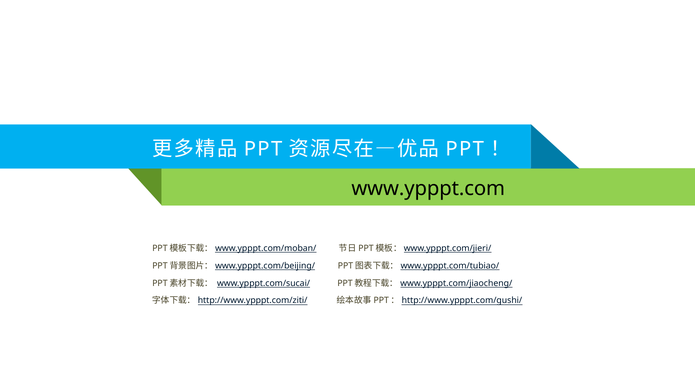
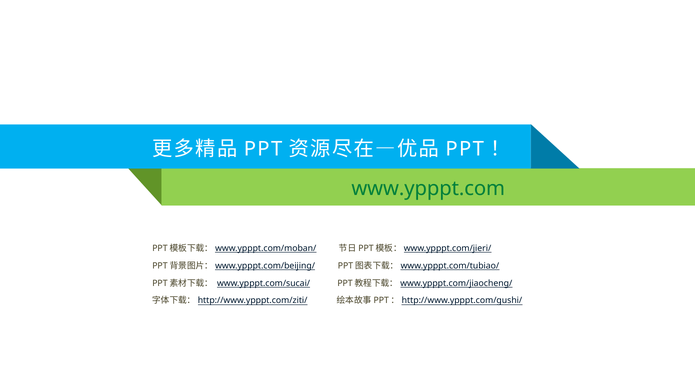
www.ypppt.com colour: black -> green (428, 188)
